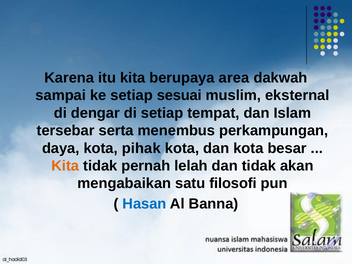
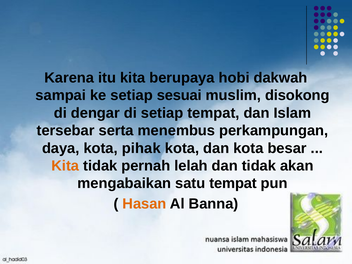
area: area -> hobi (234, 78)
eksternal: eksternal -> disokong (297, 95)
satu filosofi: filosofi -> tempat (233, 183)
Hasan colour: blue -> orange (144, 204)
